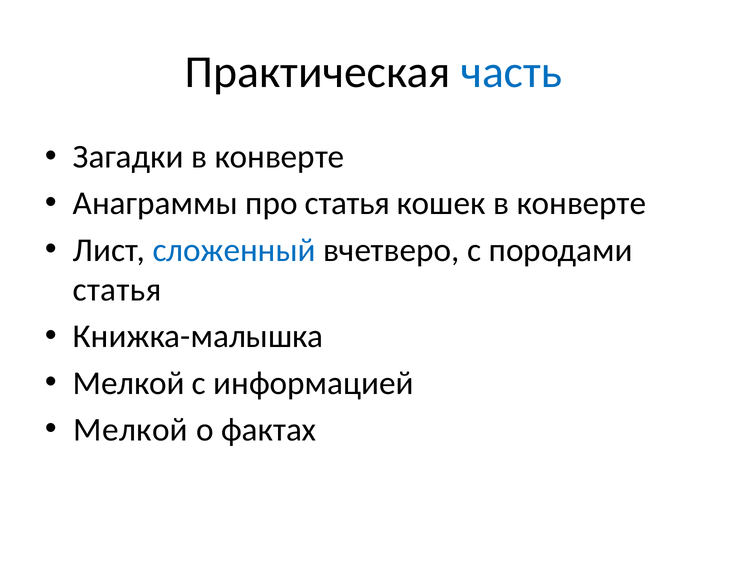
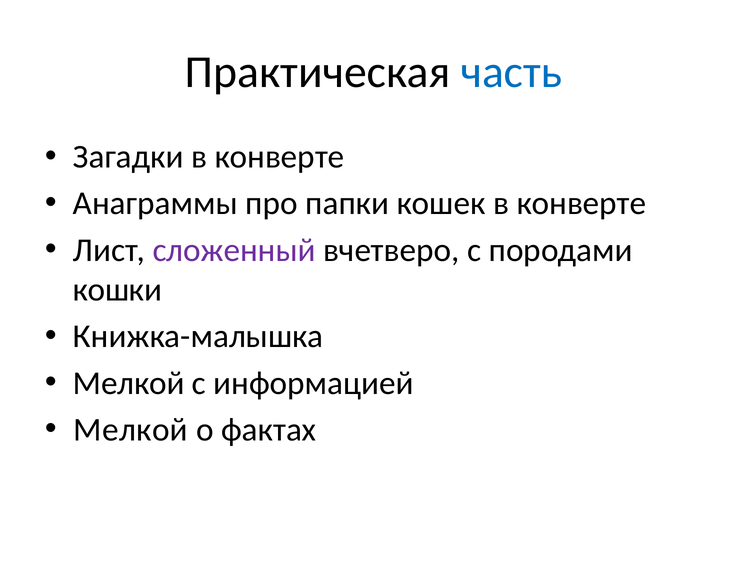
про статья: статья -> папки (347, 203)
сложенный colour: blue -> purple (234, 250)
статья: статья -> кошки (117, 290)
